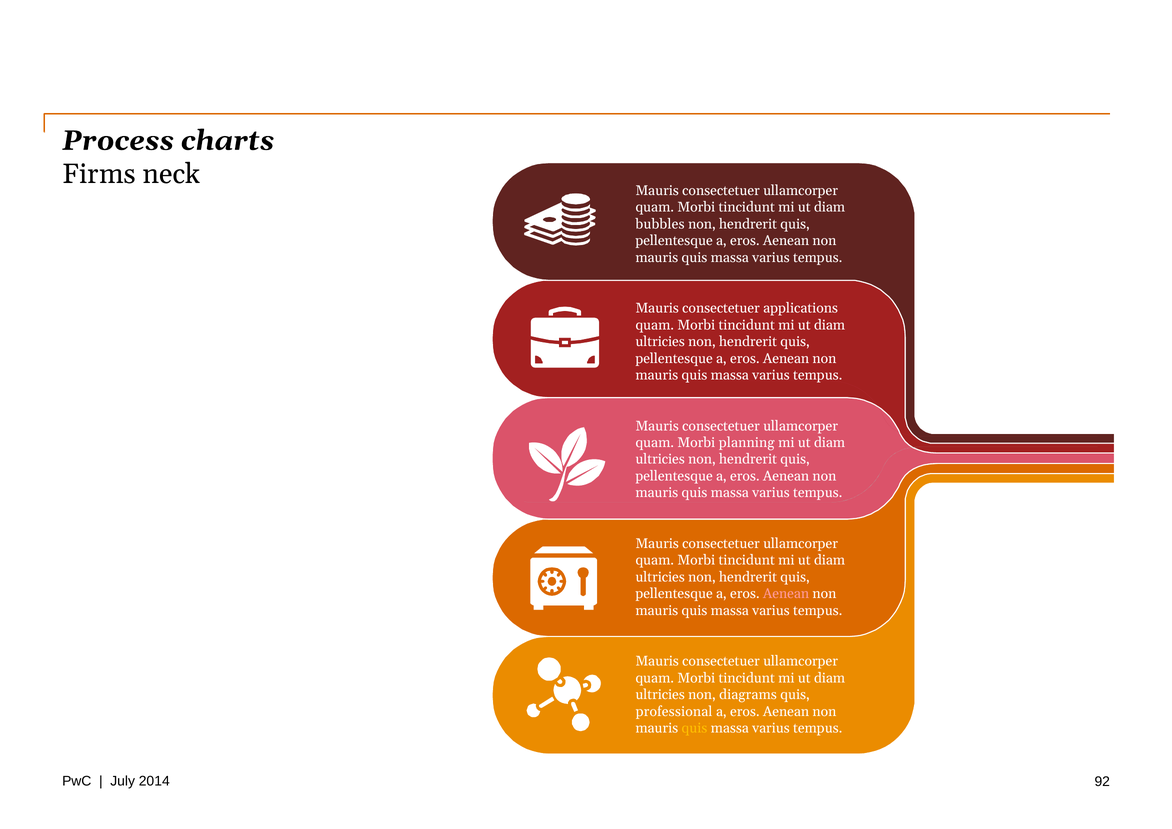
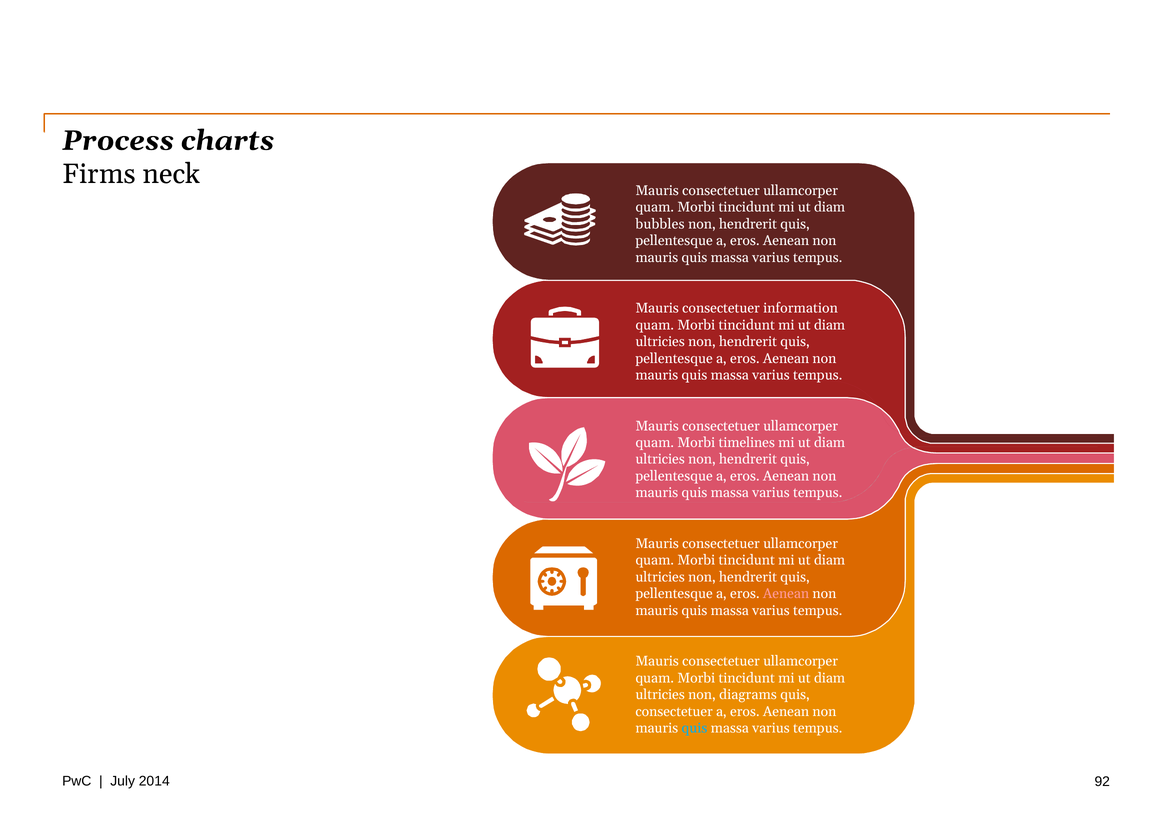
applications: applications -> information (801, 308)
planning: planning -> timelines (747, 443)
professional: professional -> consectetuer (674, 711)
quis colour: yellow -> light blue (694, 728)
